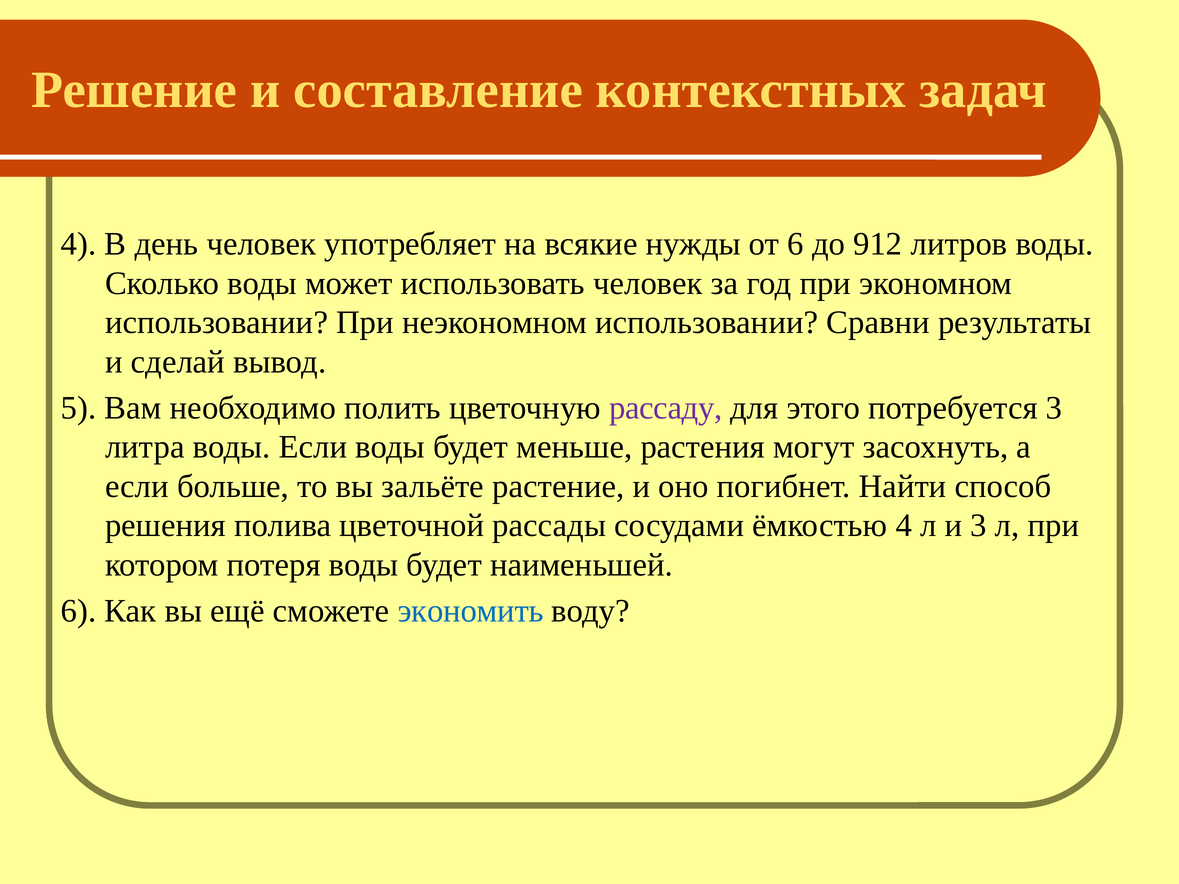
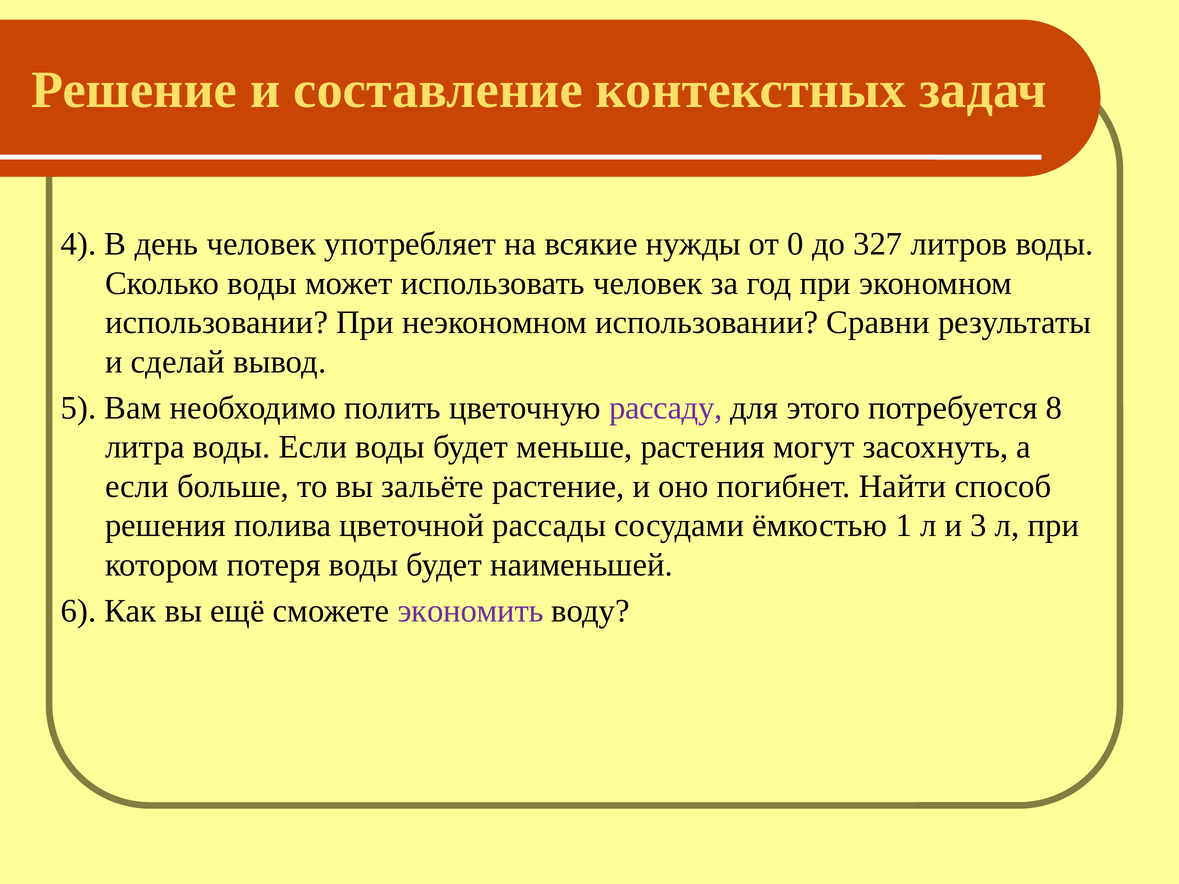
от 6: 6 -> 0 (796, 244)
912: 912 -> 327 (878, 244)
потребуется 3: 3 -> 8 (1054, 408)
ёмкостью 4: 4 -> 1 (904, 526)
экономить colour: blue -> purple (471, 611)
